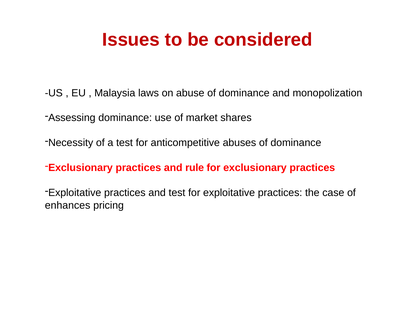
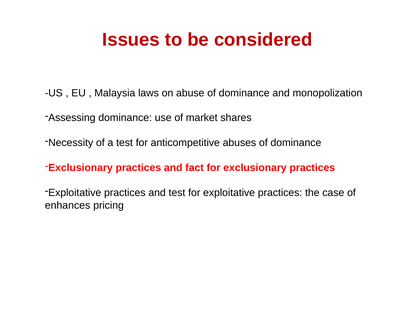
rule: rule -> fact (195, 167)
